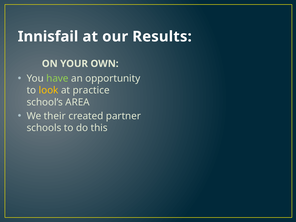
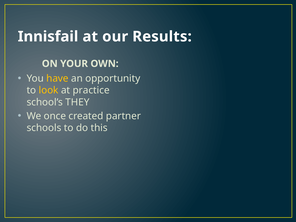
have colour: light green -> yellow (57, 78)
AREA: AREA -> THEY (77, 102)
their: their -> once (55, 116)
